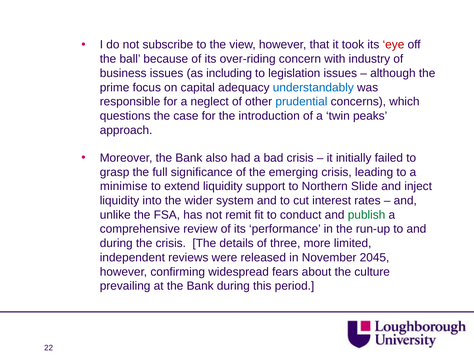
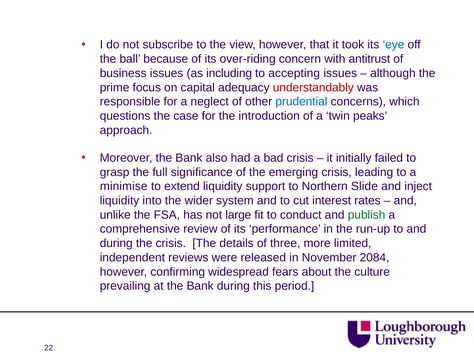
eye colour: red -> blue (393, 45)
industry: industry -> antitrust (369, 59)
legislation: legislation -> accepting (294, 73)
understandably colour: blue -> red (313, 87)
remit: remit -> large (238, 215)
2045: 2045 -> 2084 (375, 257)
